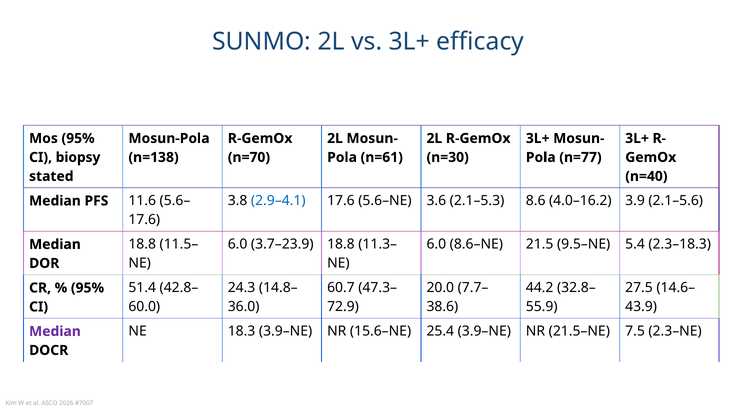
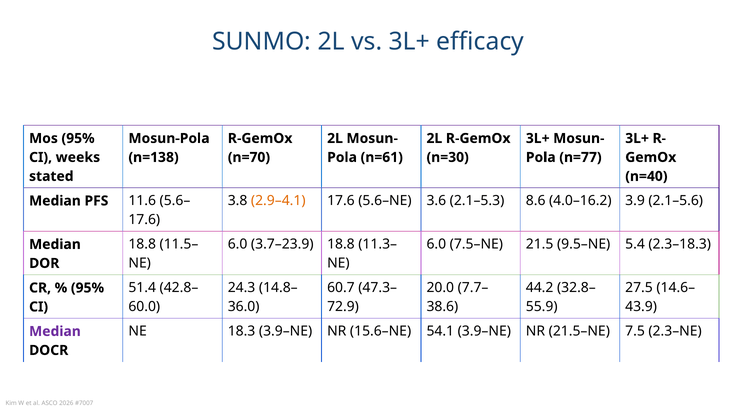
biopsy: biopsy -> weeks (78, 157)
2.9–4.1 colour: blue -> orange (278, 201)
8.6–NE: 8.6–NE -> 7.5–NE (476, 244)
25.4: 25.4 -> 54.1 (440, 331)
